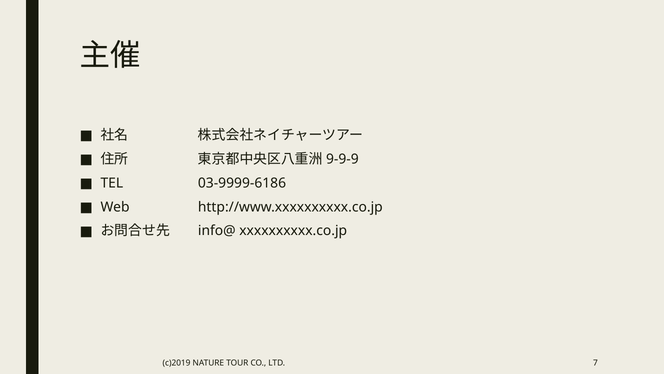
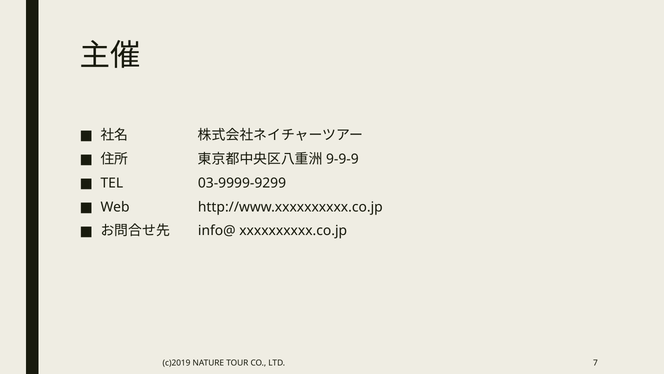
03-9999-6186: 03-9999-6186 -> 03-9999-9299 (242, 183)
